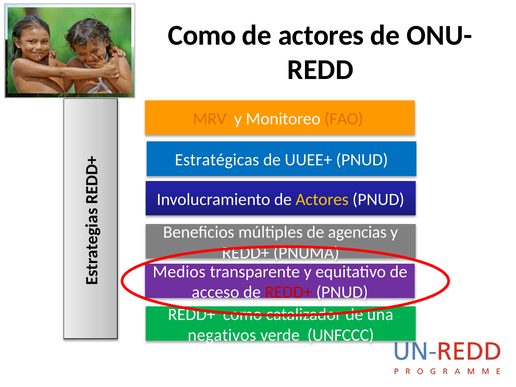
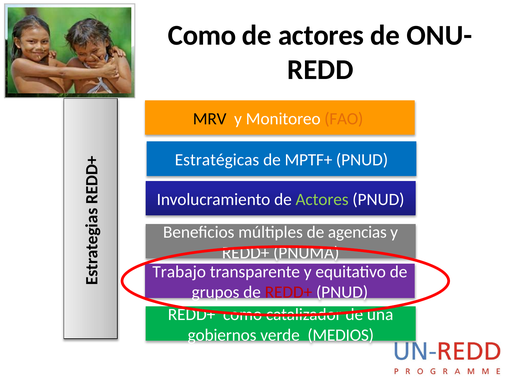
MRV colour: orange -> black (210, 119)
UUEE+: UUEE+ -> MPTF+ (308, 160)
Actores colour: yellow -> light green (322, 199)
Medios: Medios -> Trabajo (179, 272)
acceso: acceso -> grupos (216, 292)
negativos: negativos -> gobiernos (222, 335)
UNFCCC: UNFCCC -> MEDIOS (341, 335)
